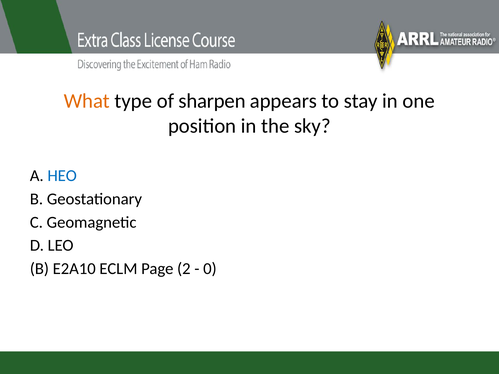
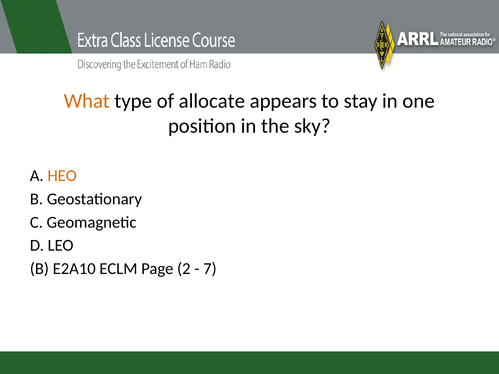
sharpen: sharpen -> allocate (212, 101)
HEO colour: blue -> orange (62, 176)
0: 0 -> 7 (210, 269)
